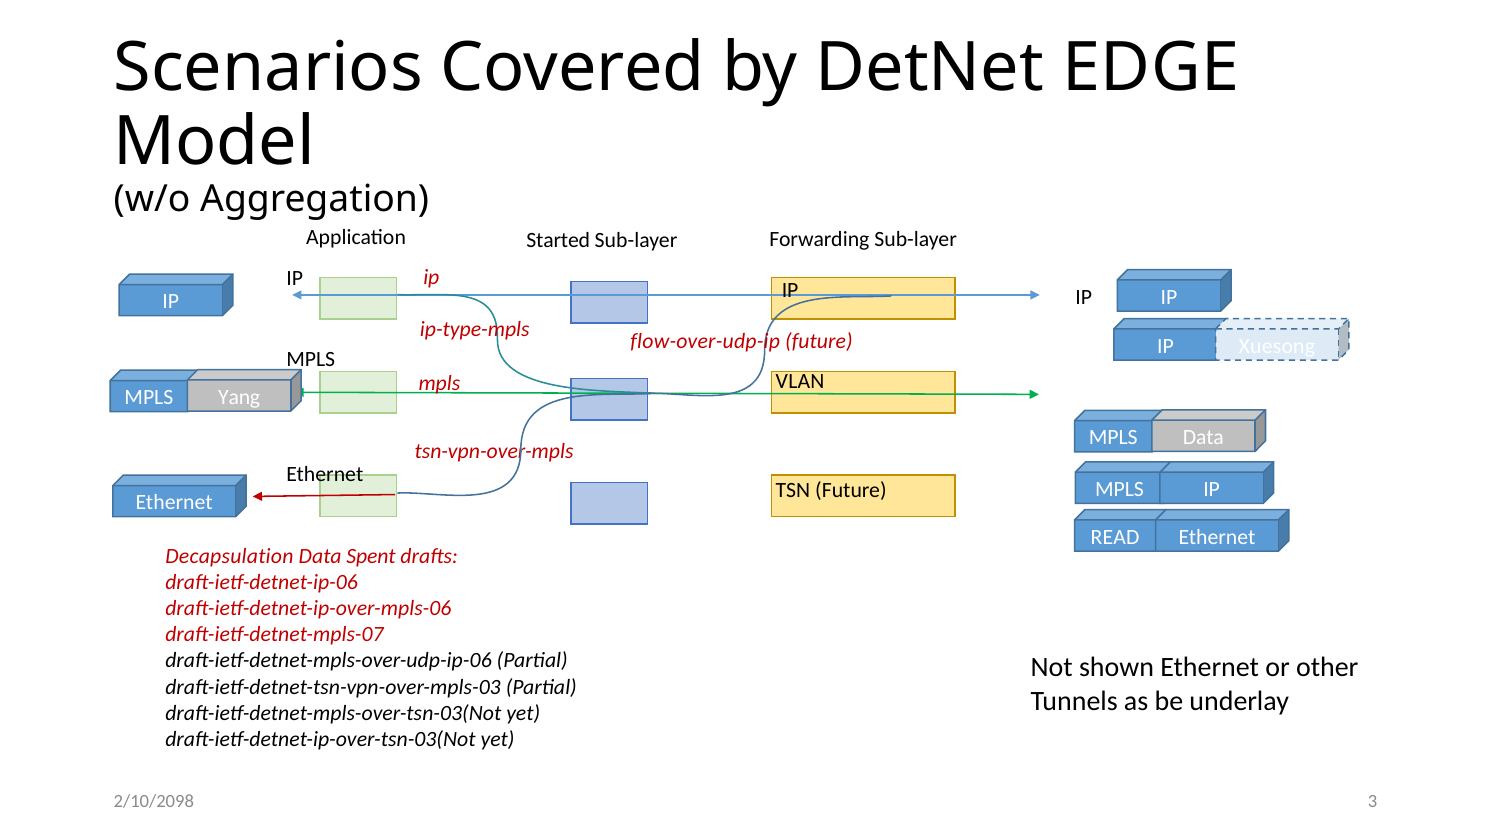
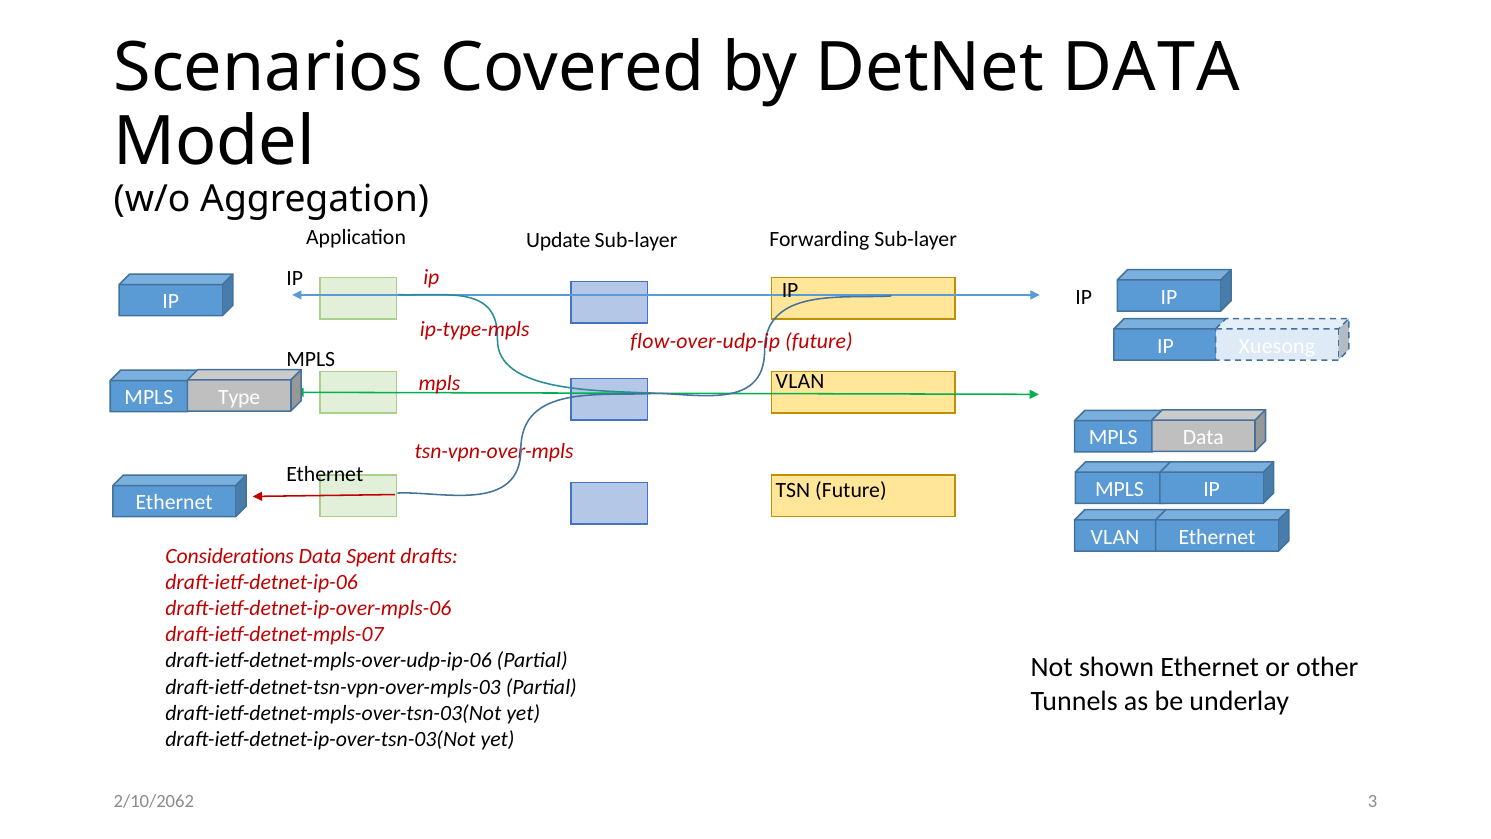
DetNet EDGE: EDGE -> DATA (1151, 68)
Started: Started -> Update (558, 240)
Yang: Yang -> Type (239, 397)
READ: READ -> VLAN (1115, 537)
Decapsulation: Decapsulation -> Considerations (230, 556)
2/10/2098: 2/10/2098 -> 2/10/2062 (154, 801)
